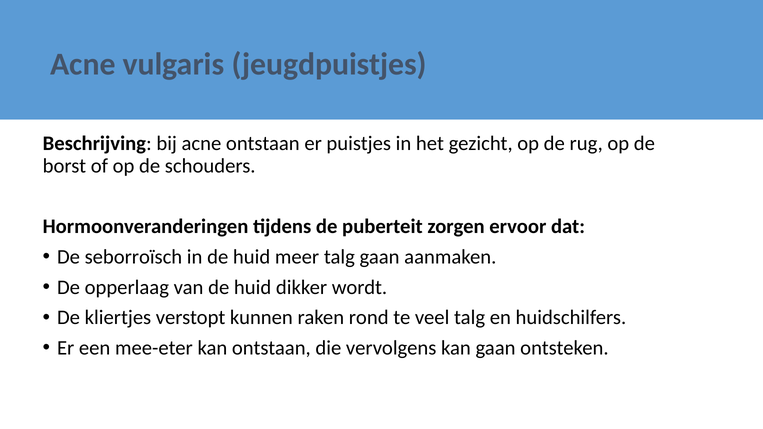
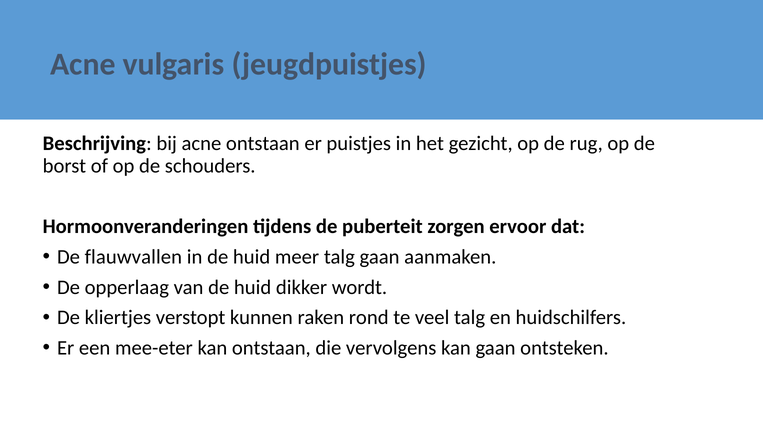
seborroïsch: seborroïsch -> flauwvallen (133, 257)
